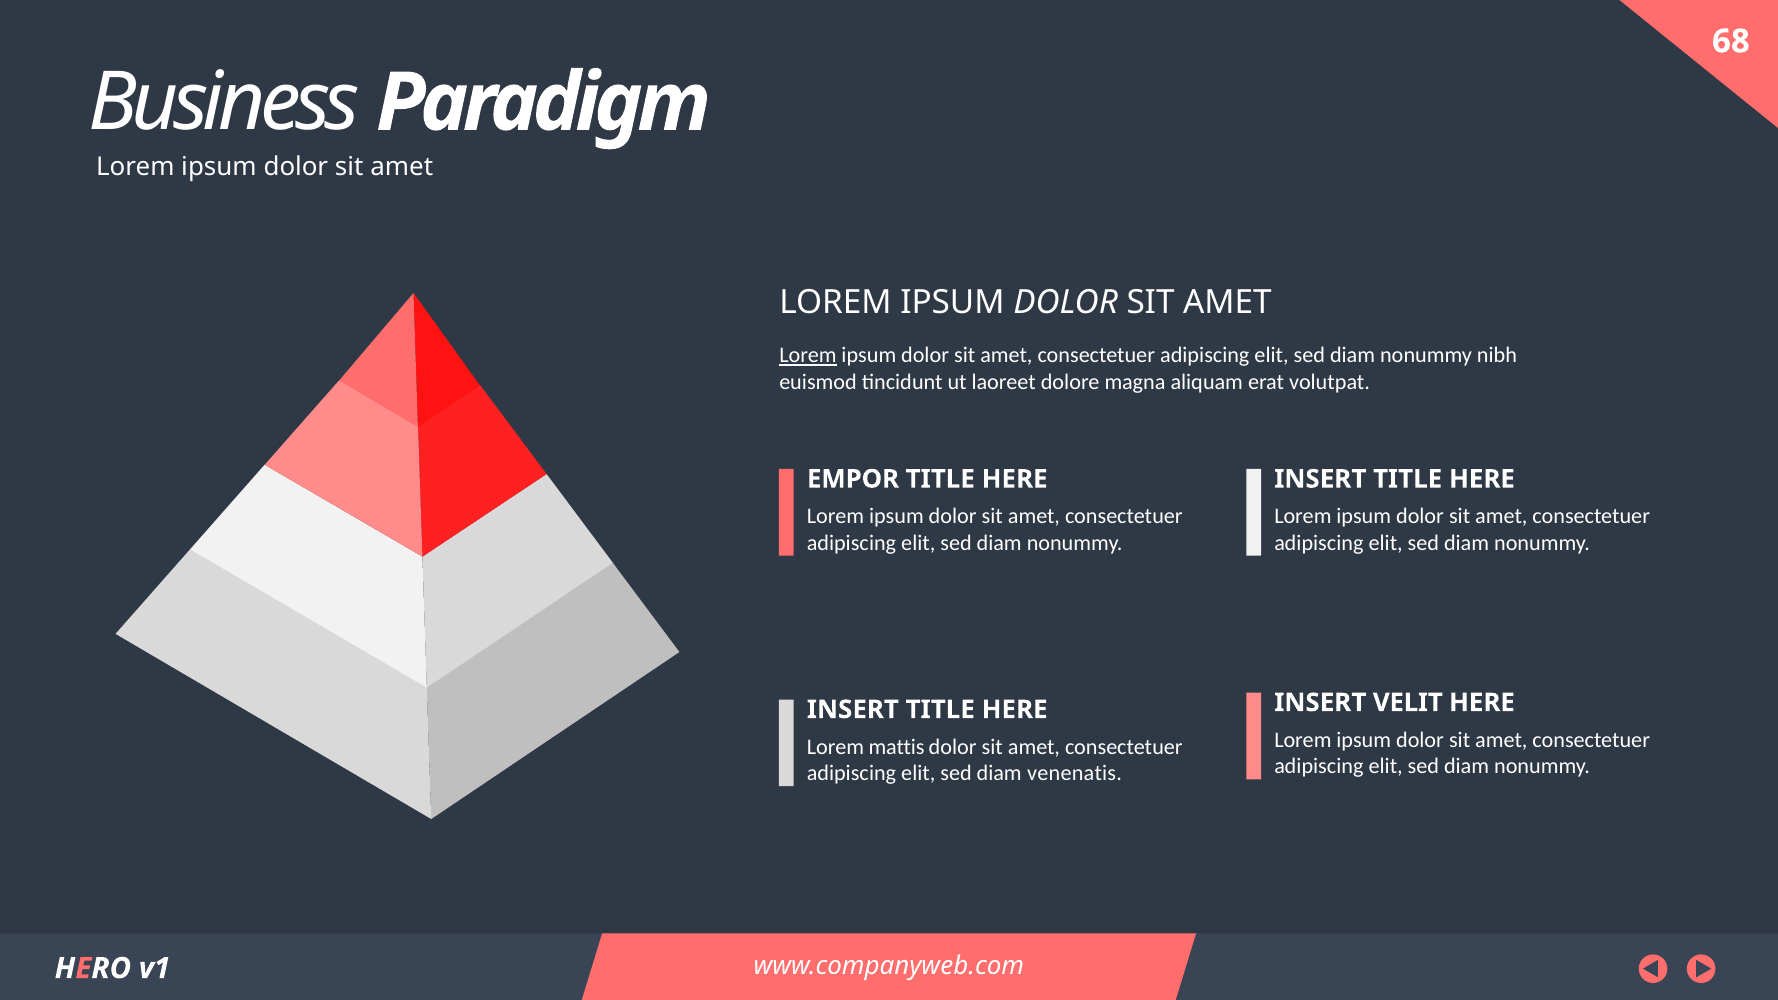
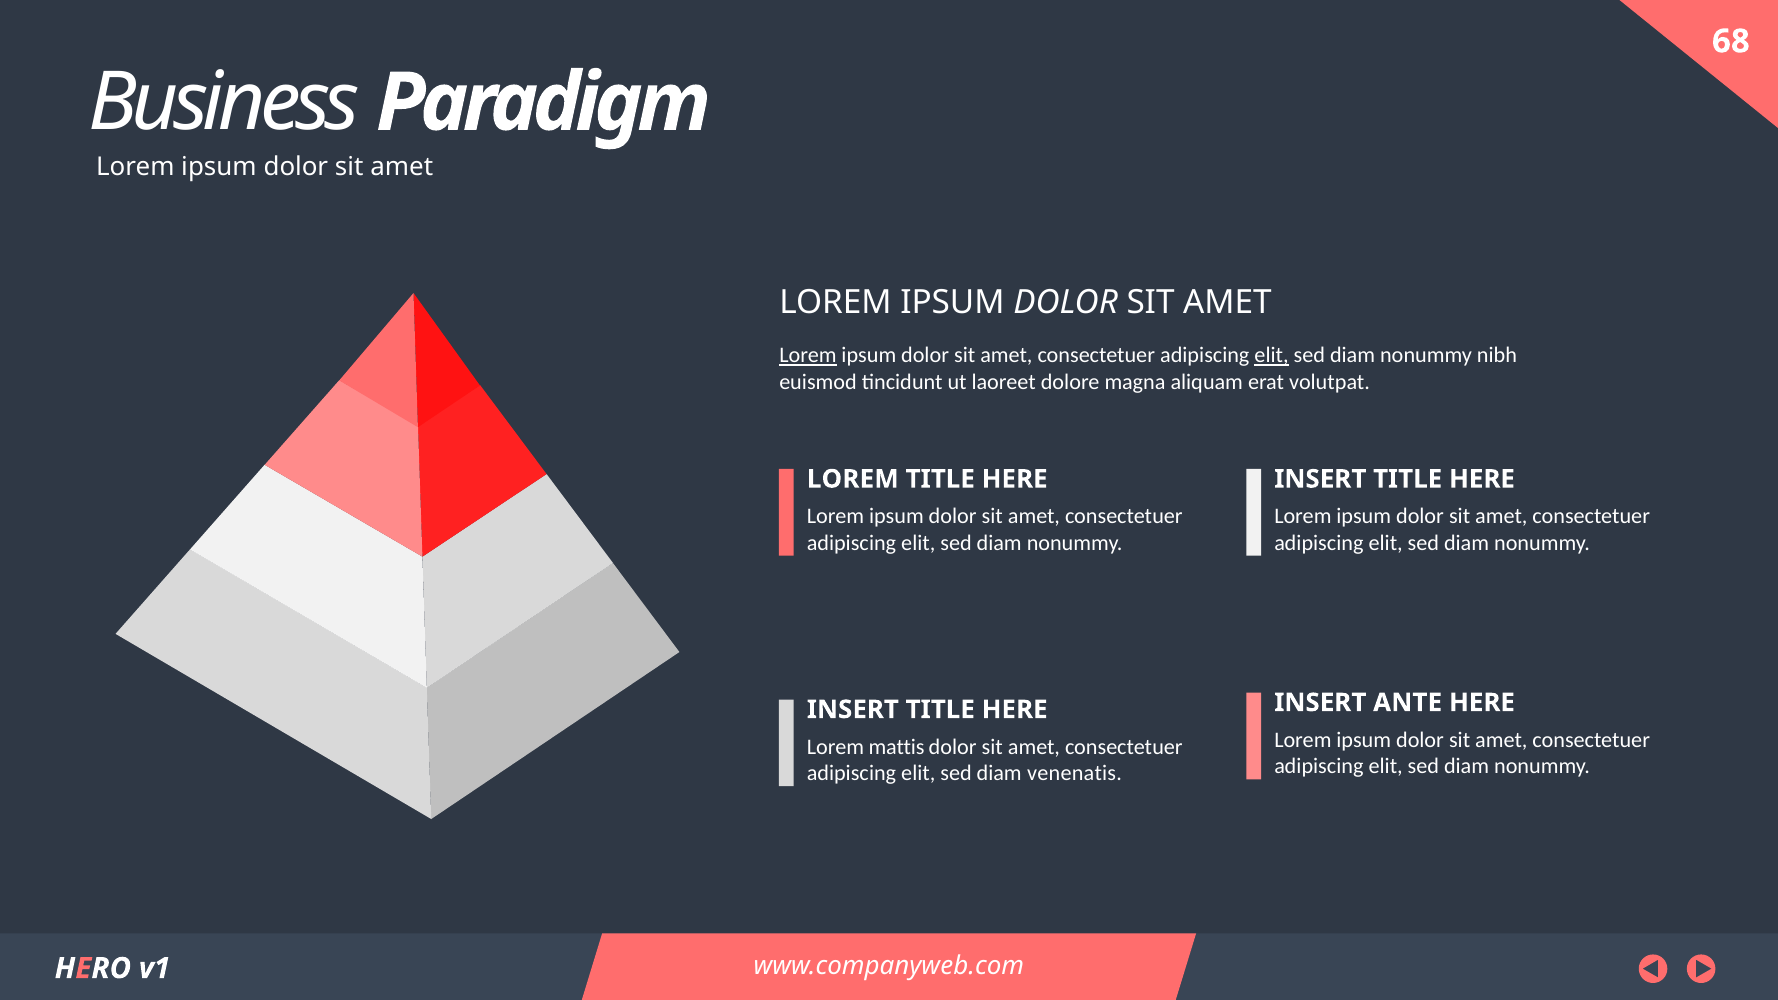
elit underline: none -> present (1272, 355)
EMPOR: EMPOR -> LOREM (853, 479)
VELIT: VELIT -> ANTE (1408, 703)
